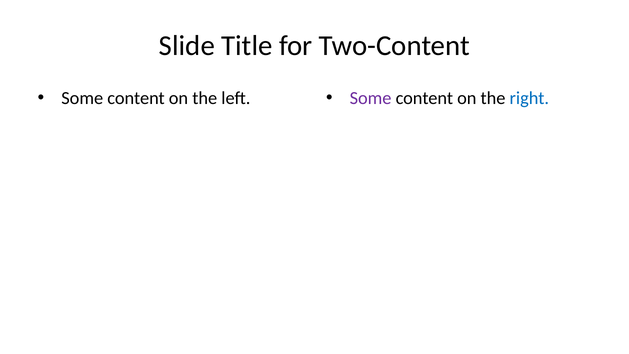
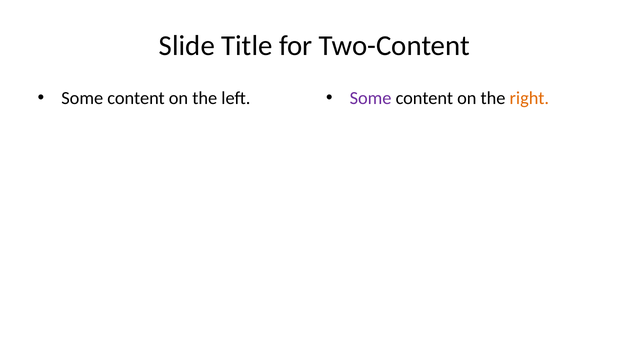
right colour: blue -> orange (529, 98)
